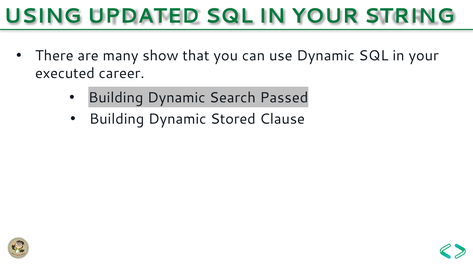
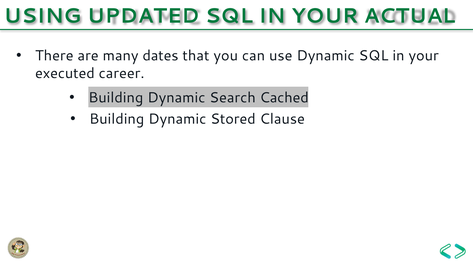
STRING: STRING -> ACTUAL (410, 16)
show: show -> dates (160, 56)
Passed: Passed -> Cached (284, 98)
